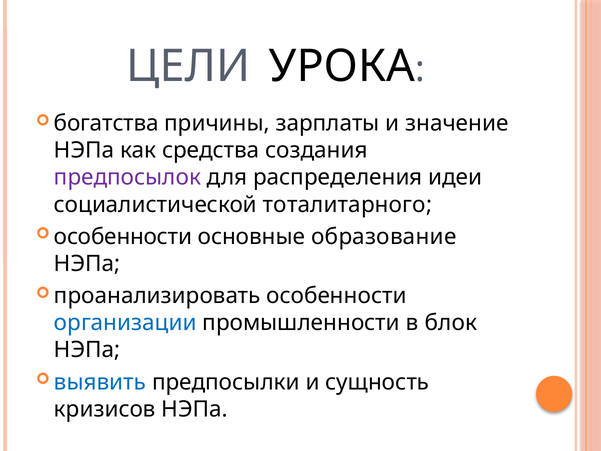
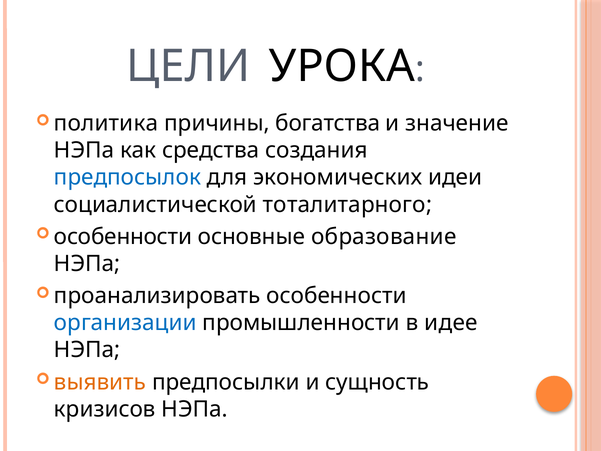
богатства: богатства -> политика (106, 123)
зарплаты: зарплаты -> богатства (328, 123)
предпосылок colour: purple -> blue (128, 177)
распределения: распределения -> экономических (338, 177)
блок: блок -> идее (451, 323)
выявить colour: blue -> orange (100, 382)
